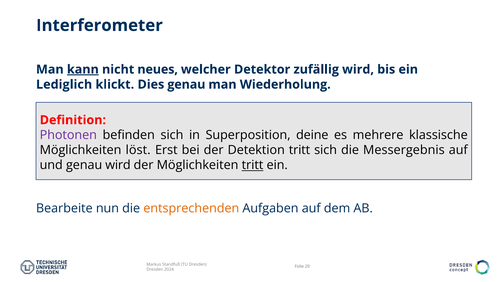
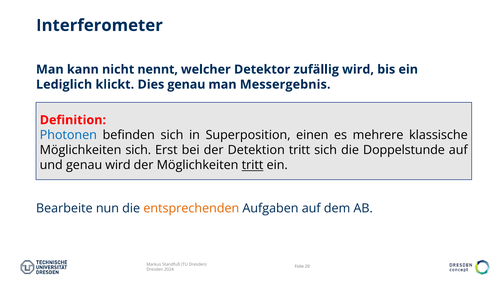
kann underline: present -> none (83, 70)
neues: neues -> nennt (158, 70)
Wiederholung: Wiederholung -> Messergebnis (285, 85)
Photonen colour: purple -> blue (68, 135)
deine: deine -> einen (312, 135)
Möglichkeiten löst: löst -> sich (138, 150)
Messergebnis: Messergebnis -> Doppelstunde (404, 150)
